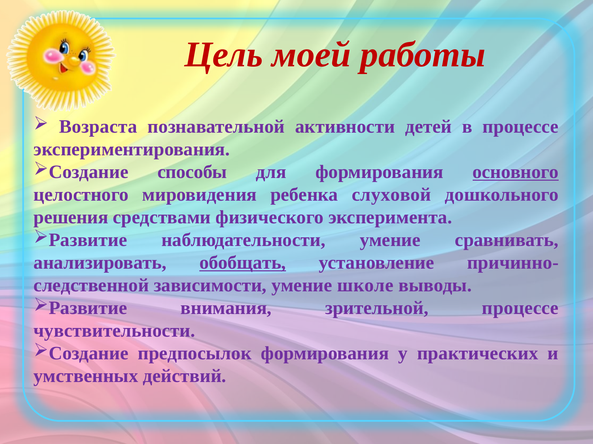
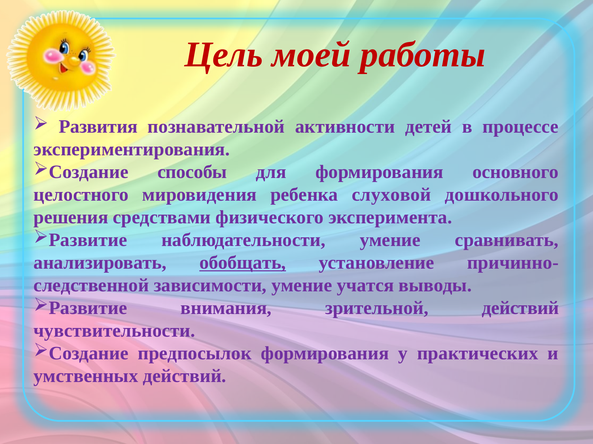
Возраста: Возраста -> Развития (98, 127)
основного underline: present -> none (516, 172)
школе: школе -> учатся (365, 286)
зрительной процессе: процессе -> действий (520, 309)
